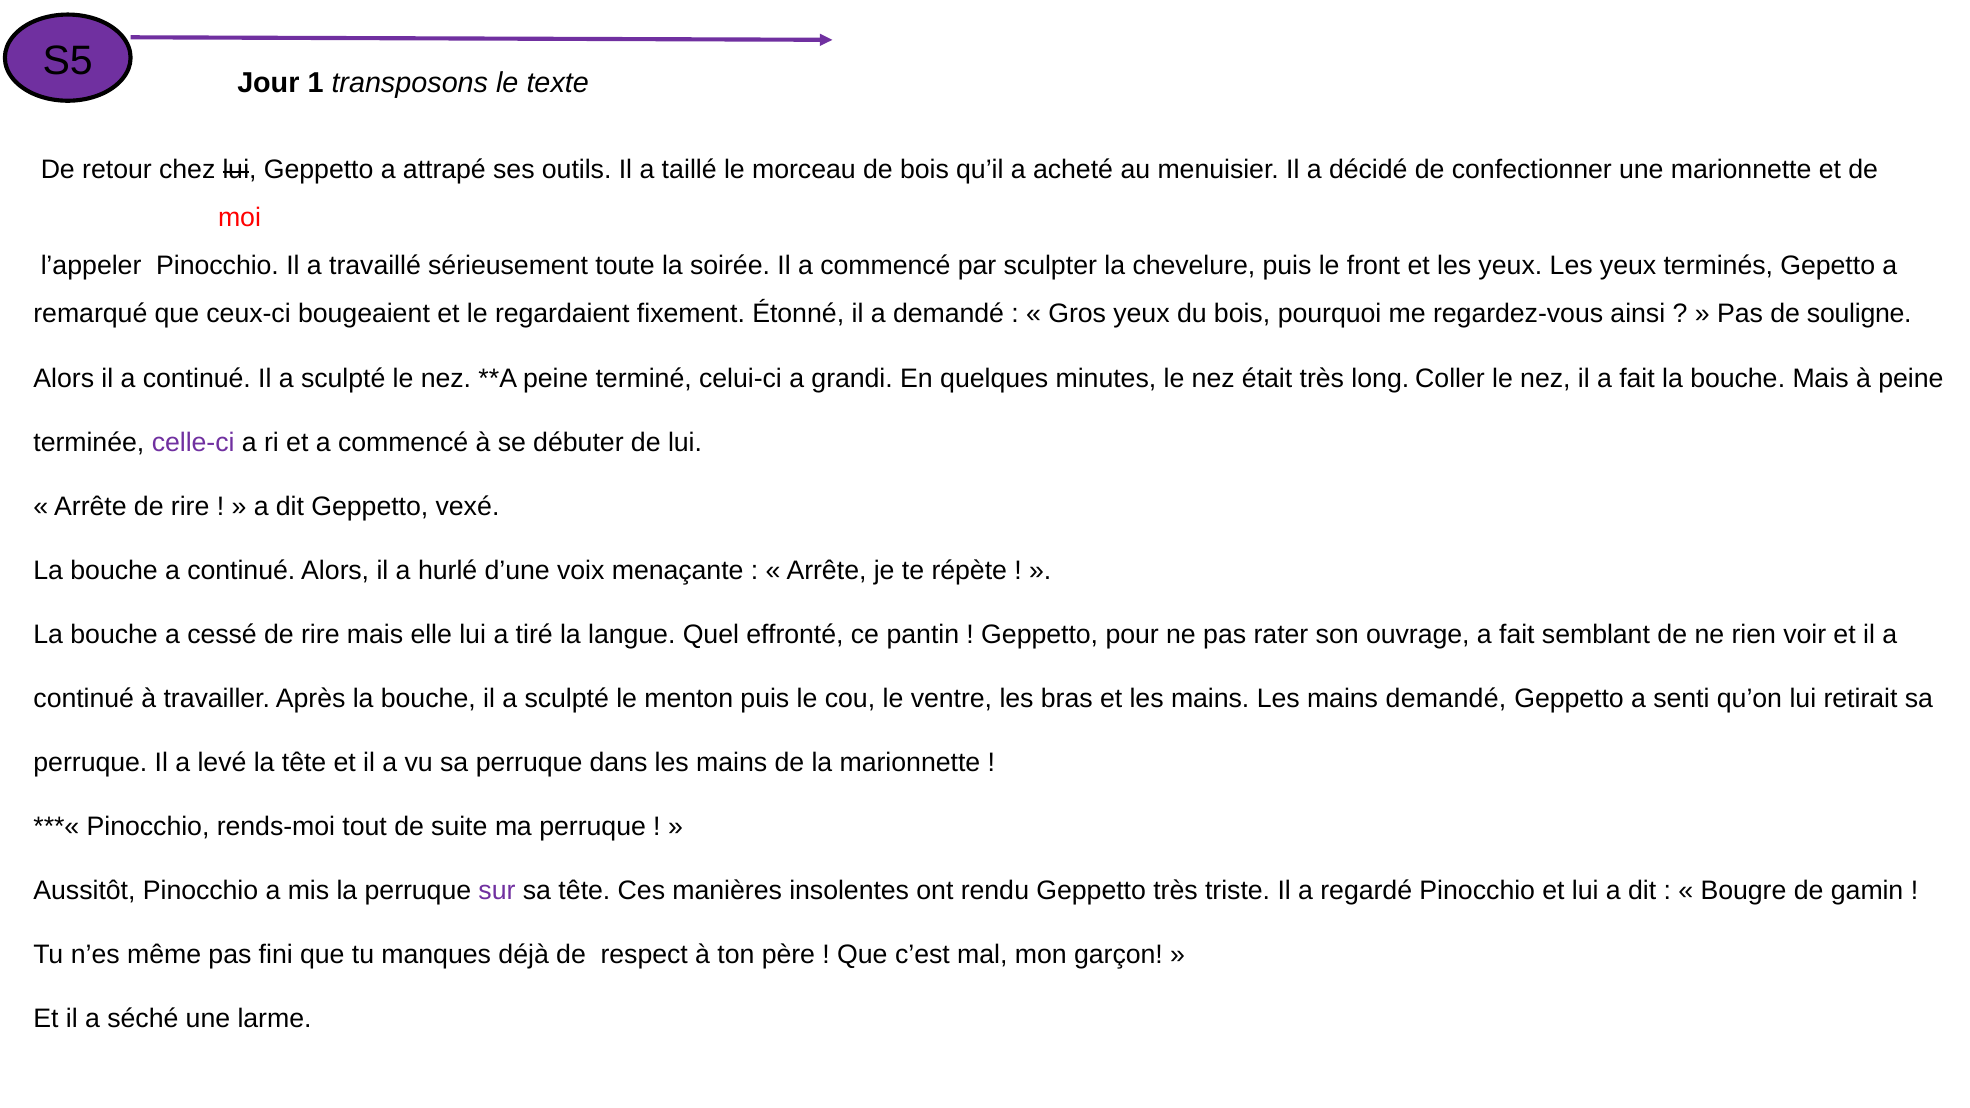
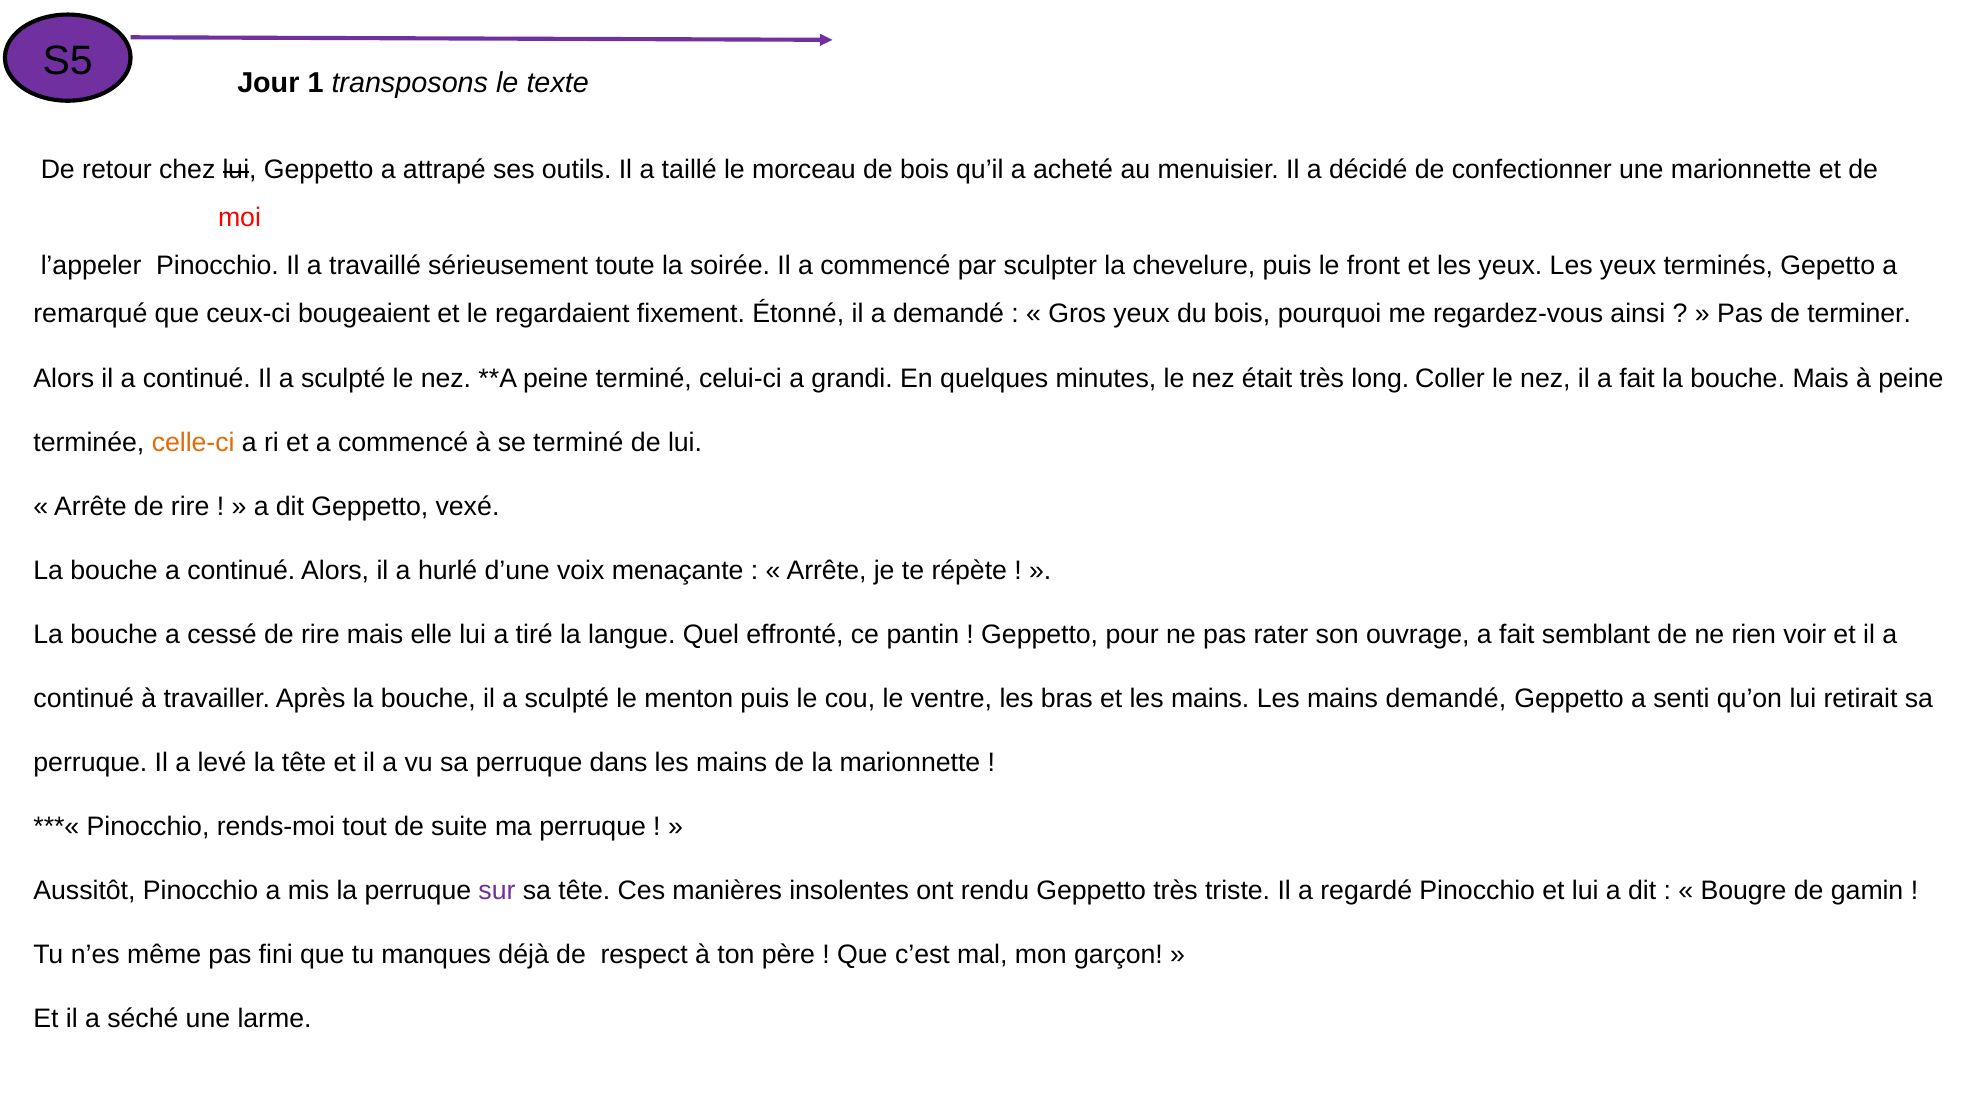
souligne: souligne -> terminer (1859, 314)
celle-ci colour: purple -> orange (193, 442)
se débuter: débuter -> terminé (578, 442)
